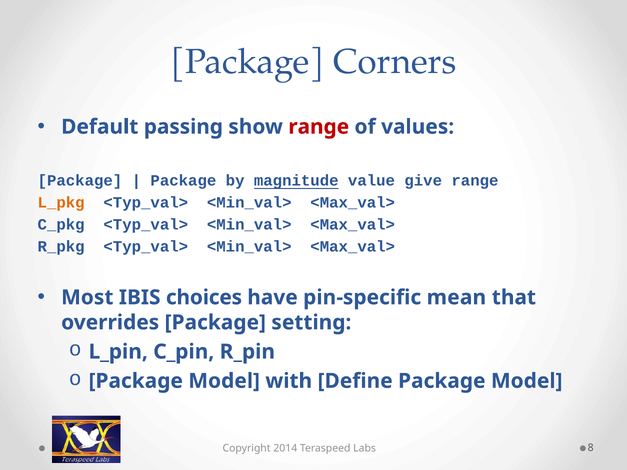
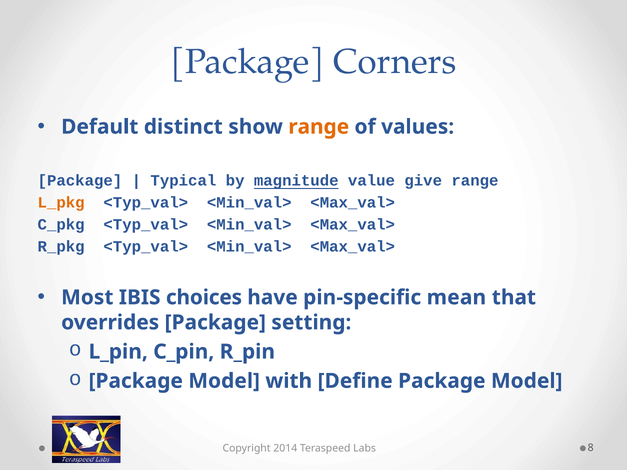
passing: passing -> distinct (183, 127)
range colour: red -> orange (319, 127)
Package: Package -> Typical (183, 181)
